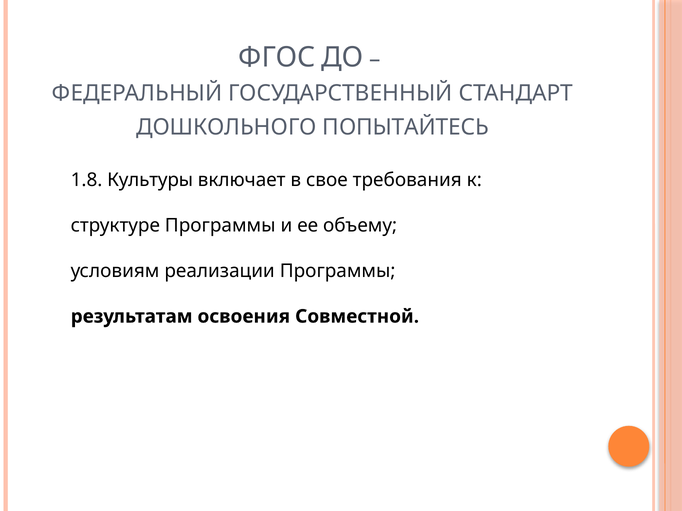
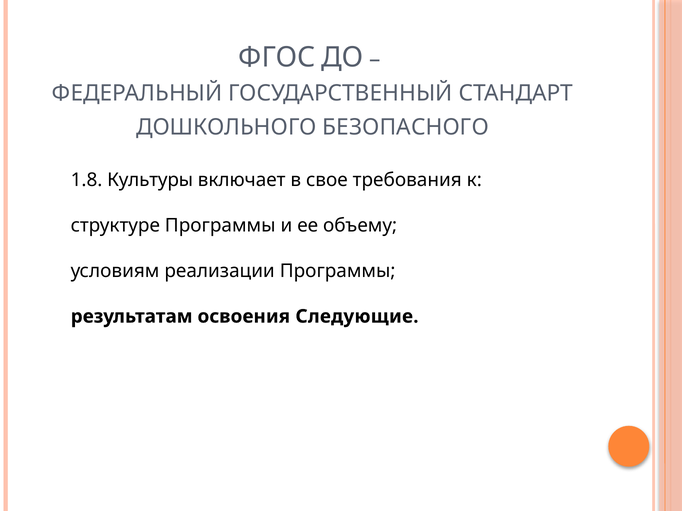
ПОПЫТАЙТЕСЬ: ПОПЫТАЙТЕСЬ -> БЕЗОПАСНОГО (406, 127)
Совместной: Совместной -> Следующие (357, 317)
